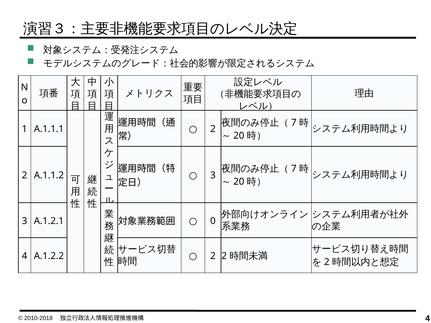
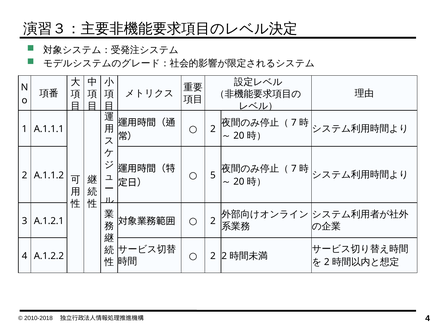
3: 3 -> 5 (213, 175)
0: 0 -> 2 (213, 221)
